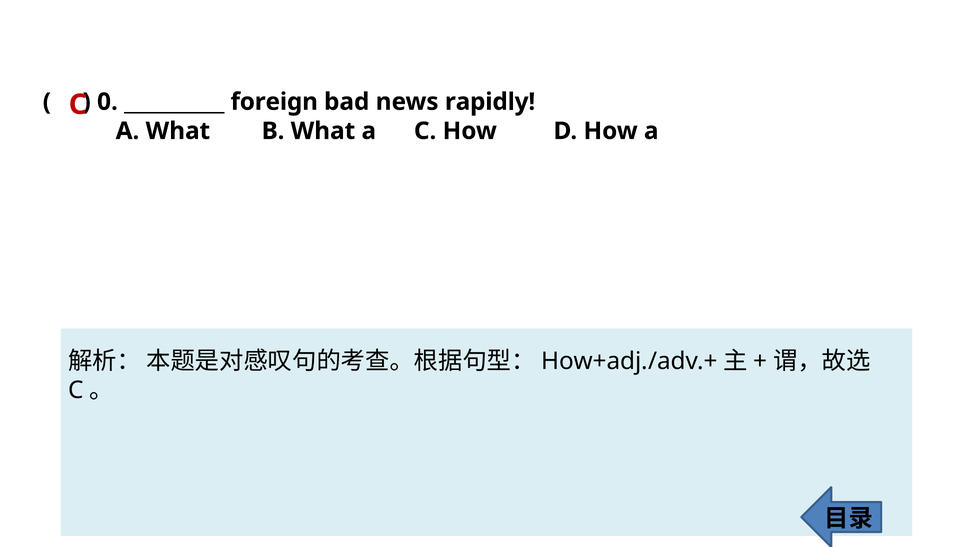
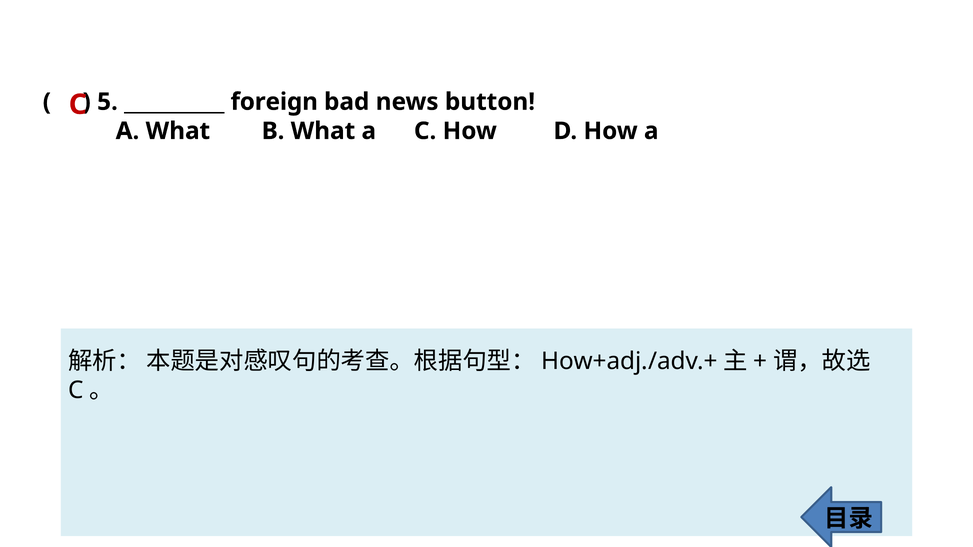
0: 0 -> 5 (107, 102)
rapidly: rapidly -> button (490, 102)
